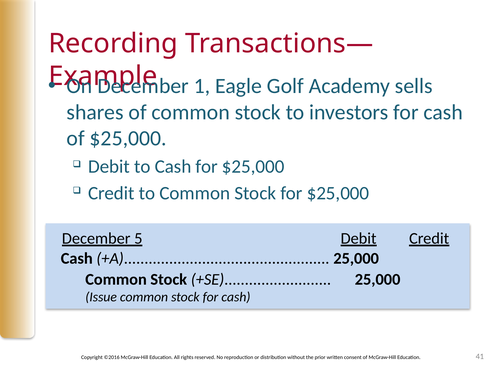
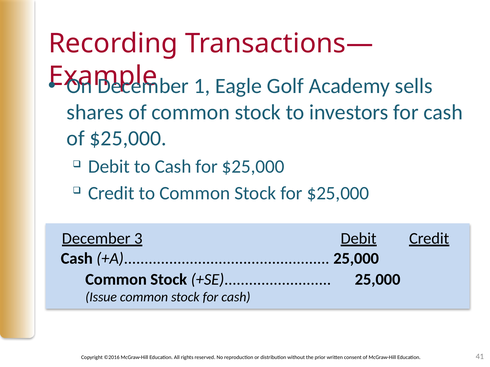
5: 5 -> 3 (138, 239)
